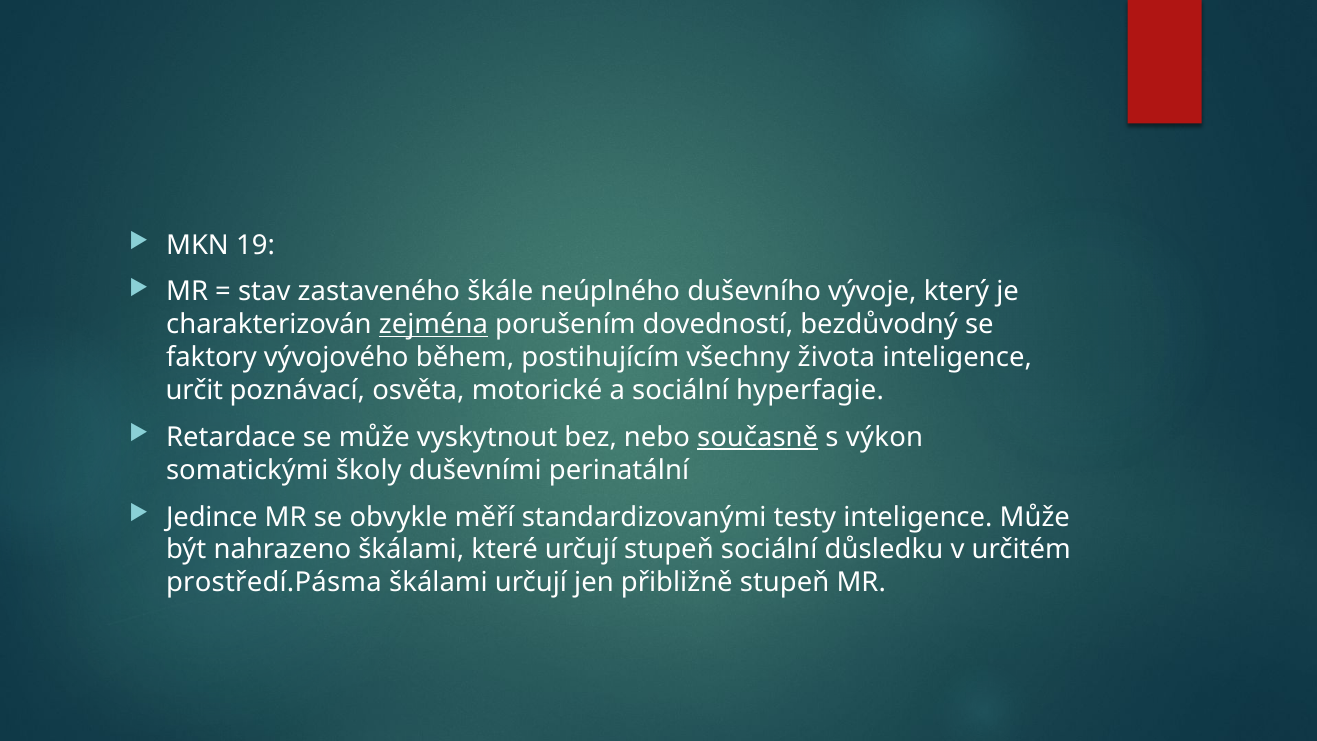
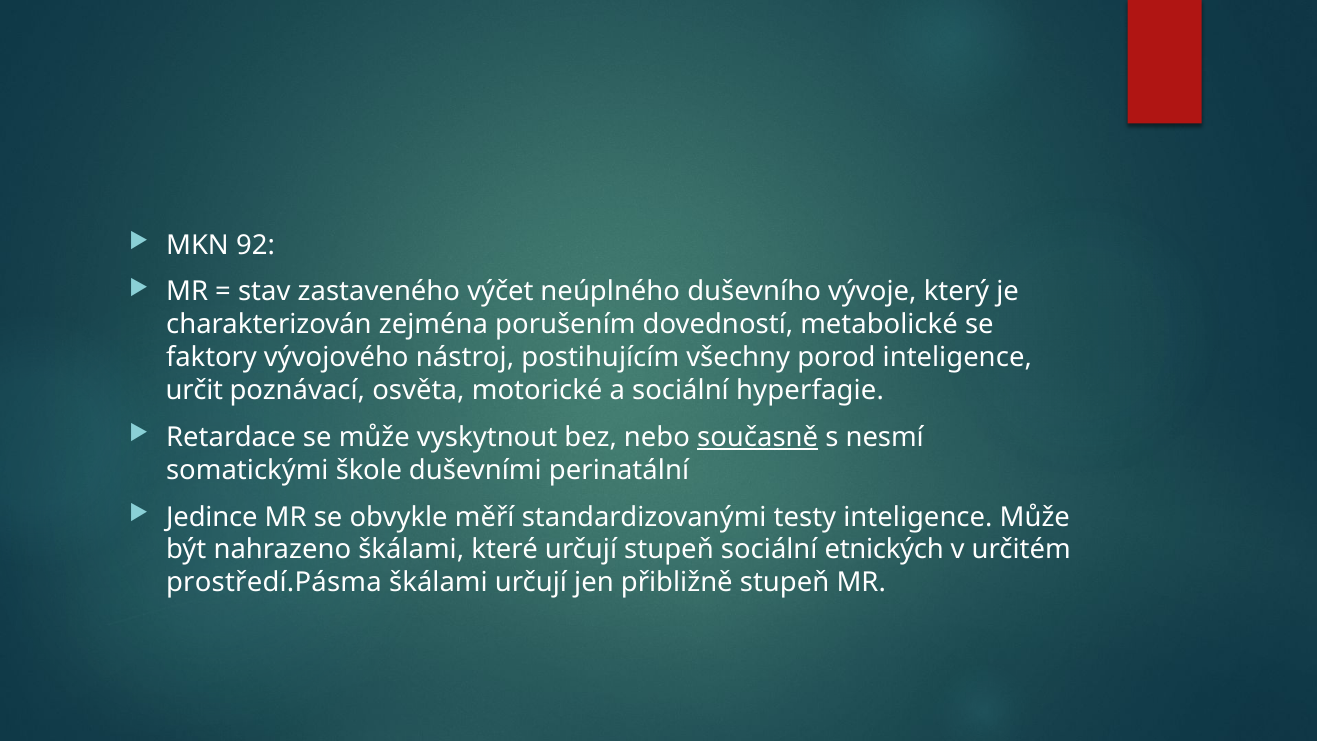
19: 19 -> 92 (256, 245)
škále: škále -> výčet (500, 292)
zejména underline: present -> none (433, 325)
bezdůvodný: bezdůvodný -> metabolické (879, 325)
během: během -> nástroj (465, 358)
života: života -> porod (836, 358)
výkon: výkon -> nesmí (885, 437)
školy: školy -> škole (369, 470)
důsledku: důsledku -> etnických (884, 550)
